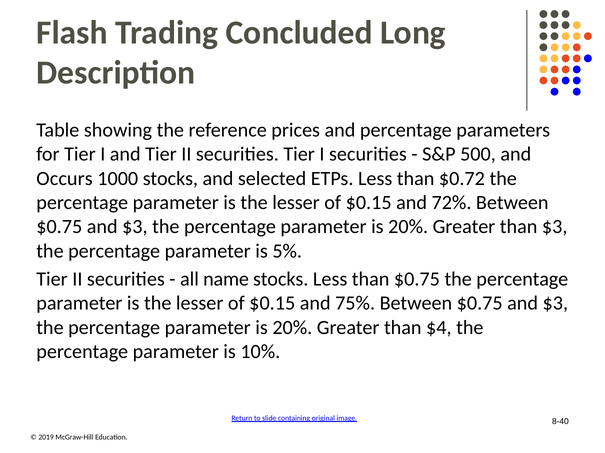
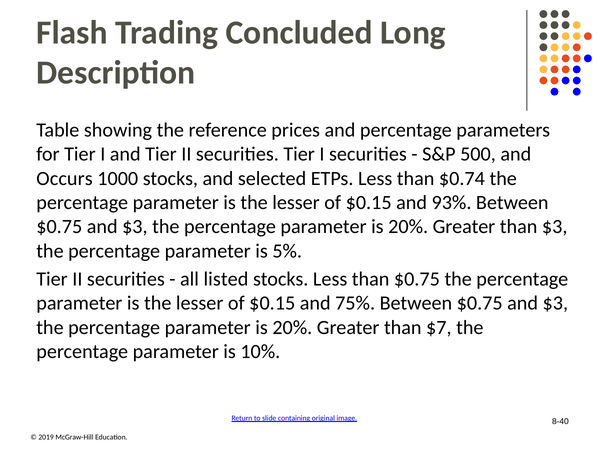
$0.72: $0.72 -> $0.74 (462, 179)
72%: 72% -> 93% (452, 203)
name: name -> listed (226, 280)
$4: $4 -> $7 (439, 328)
